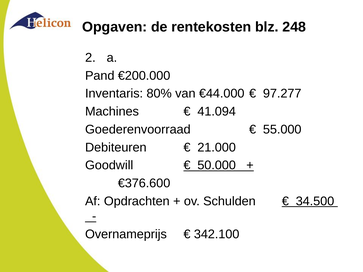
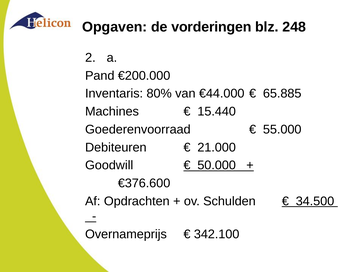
rentekosten: rentekosten -> vorderingen (211, 27)
97.277: 97.277 -> 65.885 (282, 94)
41.094: 41.094 -> 15.440 (217, 112)
